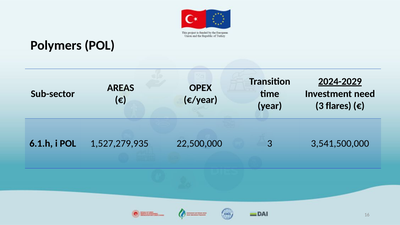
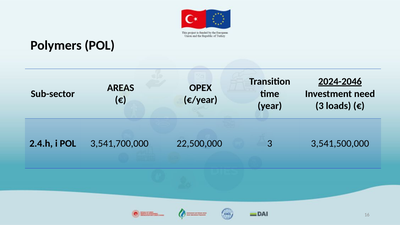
2024-2029: 2024-2029 -> 2024-2046 (340, 82)
flares: flares -> loads (338, 106)
6.1.h: 6.1.h -> 2.4.h (41, 144)
1,527,279,935: 1,527,279,935 -> 3,541,700,000 (119, 144)
